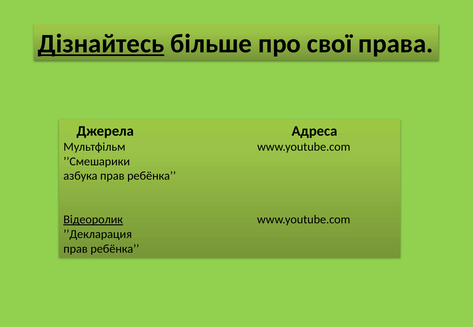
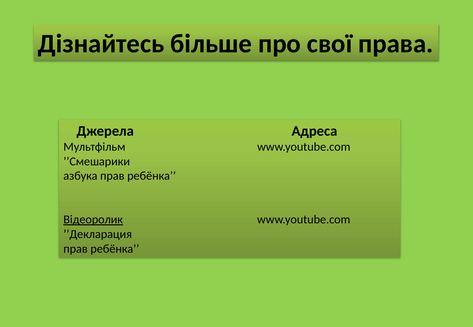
Дізнайтесь underline: present -> none (101, 44)
